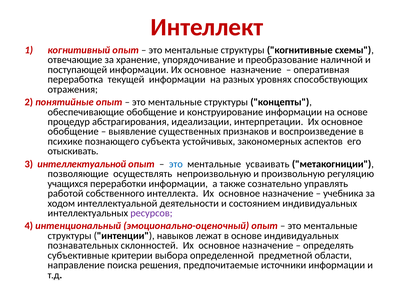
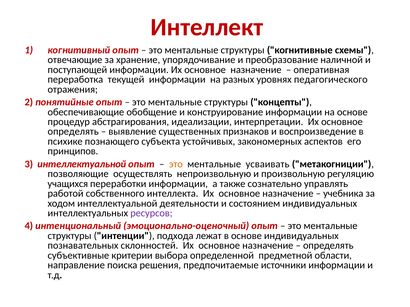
способствующих: способствующих -> педагогического (331, 80)
обобщение: обобщение -> определять (73, 132)
отыскивать: отыскивать -> принципов (73, 152)
это colour: blue -> orange (176, 164)
навыков: навыков -> подхода (175, 236)
